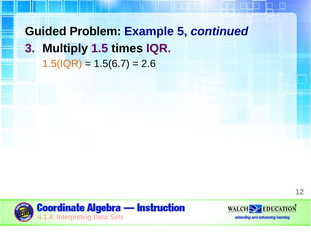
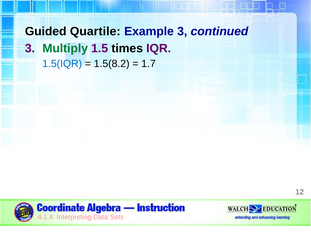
Problem: Problem -> Quartile (95, 31)
Example 5: 5 -> 3 (182, 31)
Multiply colour: black -> green (65, 48)
1.5(IQR colour: orange -> blue (62, 64)
1.5(6.7: 1.5(6.7 -> 1.5(8.2 (112, 64)
2.6: 2.6 -> 1.7 (149, 64)
